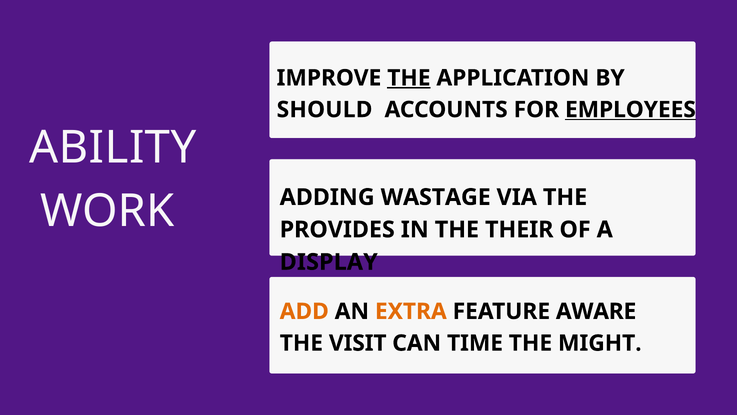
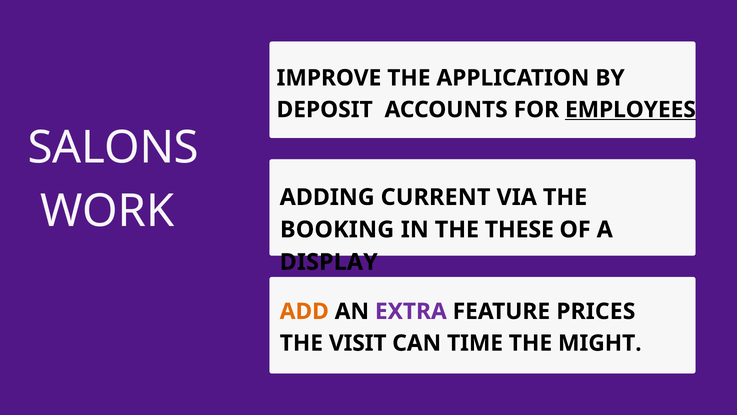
THE underline: present -> none (409, 78)
SHOULD: SHOULD -> DEPOSIT (325, 110)
ABILITY: ABILITY -> SALONS (113, 147)
WASTAGE: WASTAGE -> CURRENT (436, 197)
PROVIDES: PROVIDES -> BOOKING (337, 229)
THEIR: THEIR -> THESE (519, 229)
EXTRA colour: orange -> purple (411, 311)
AWARE: AWARE -> PRICES (596, 311)
